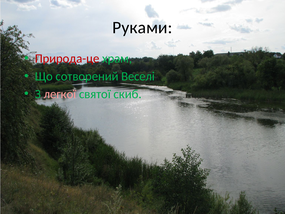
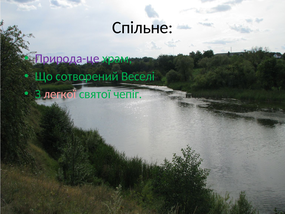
Руками: Руками -> Спільне (143, 28)
Природа-це colour: red -> purple (67, 58)
скиб: скиб -> чепіг (128, 94)
